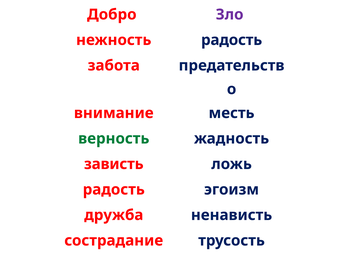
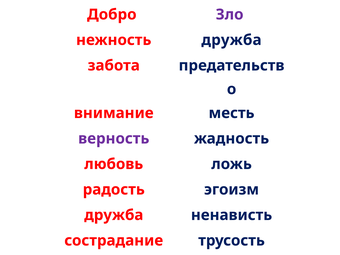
нежность радость: радость -> дружба (231, 40)
верность colour: green -> purple (114, 139)
зависть: зависть -> любовь (114, 164)
